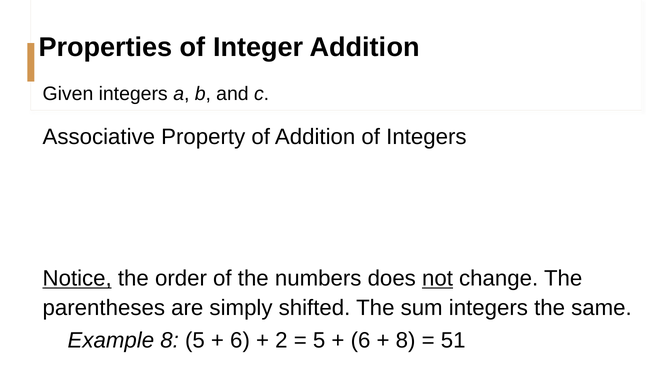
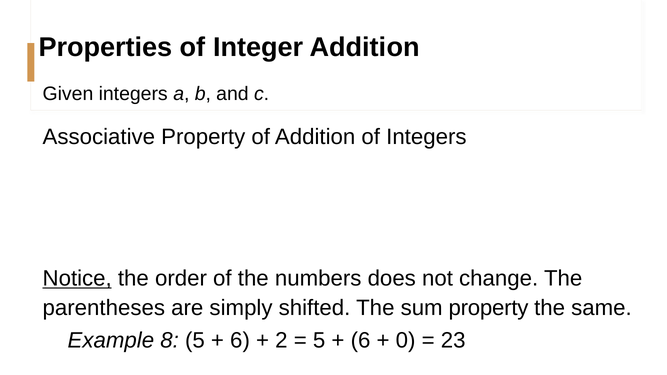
not underline: present -> none (437, 279)
sum integers: integers -> property (488, 308)
8: 8 -> 0 (406, 341)
51: 51 -> 23 (453, 341)
